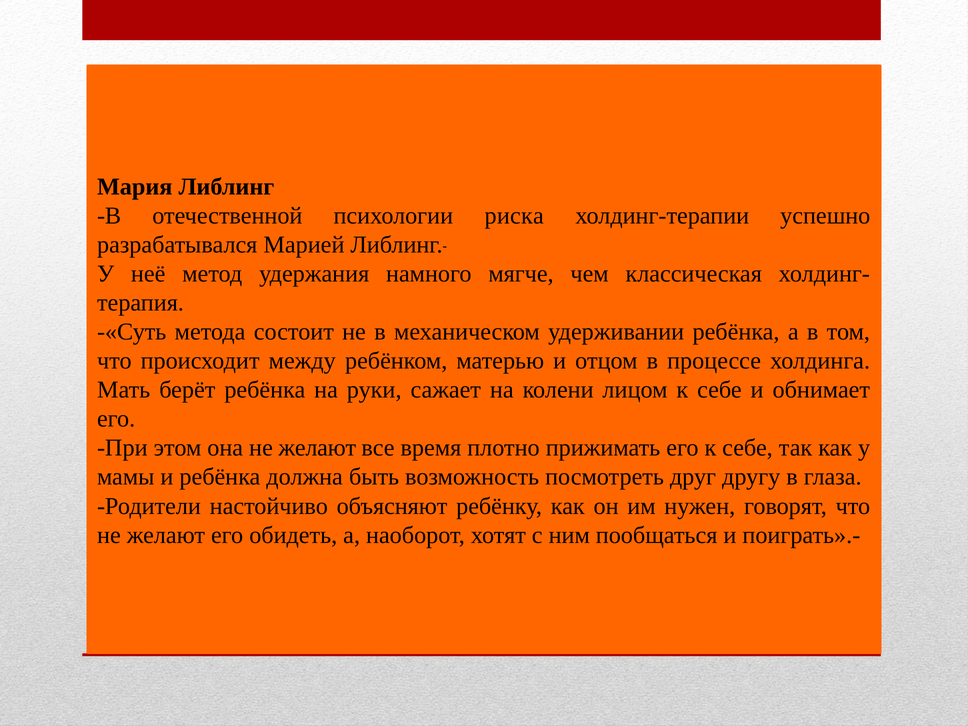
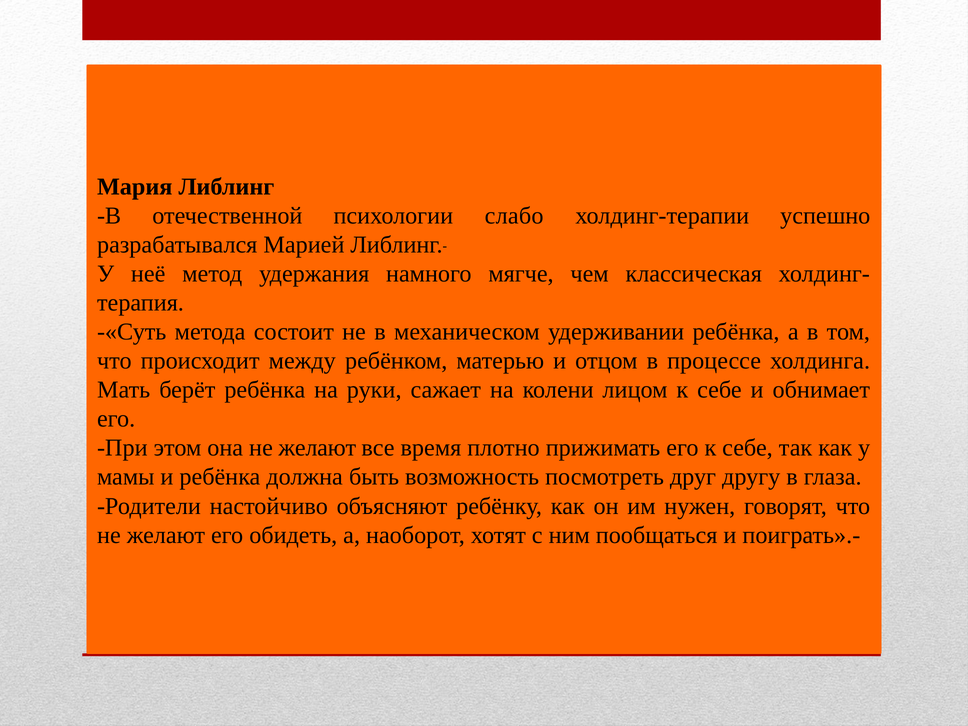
риска: риска -> слабо (514, 216)
